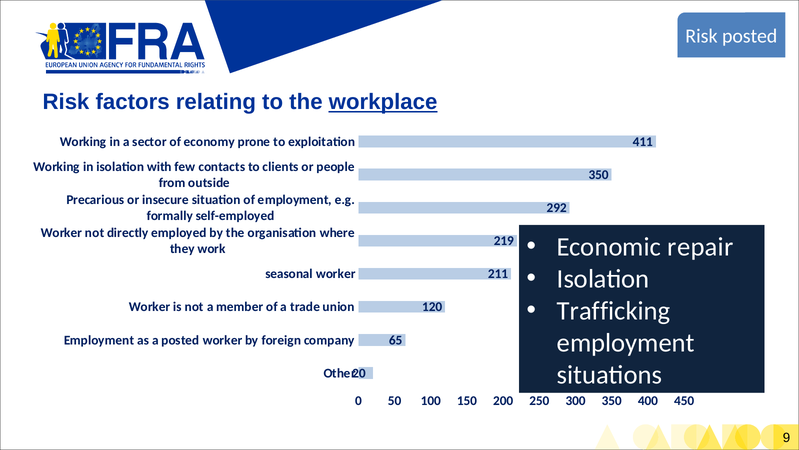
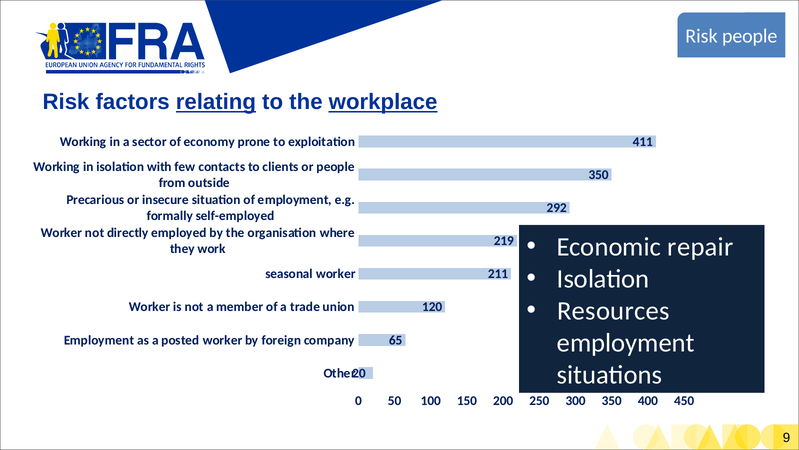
Risk posted: posted -> people (750, 36)
relating underline: none -> present (216, 102)
Trafficking: Trafficking -> Resources (613, 310)
